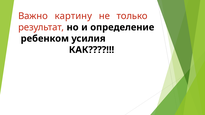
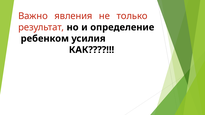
картину: картину -> явления (73, 16)
